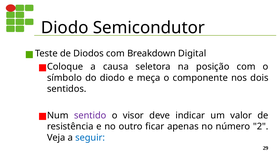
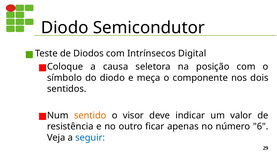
Breakdown: Breakdown -> Intrínsecos (151, 53)
sentido colour: purple -> orange (90, 115)
2: 2 -> 6 (261, 126)
